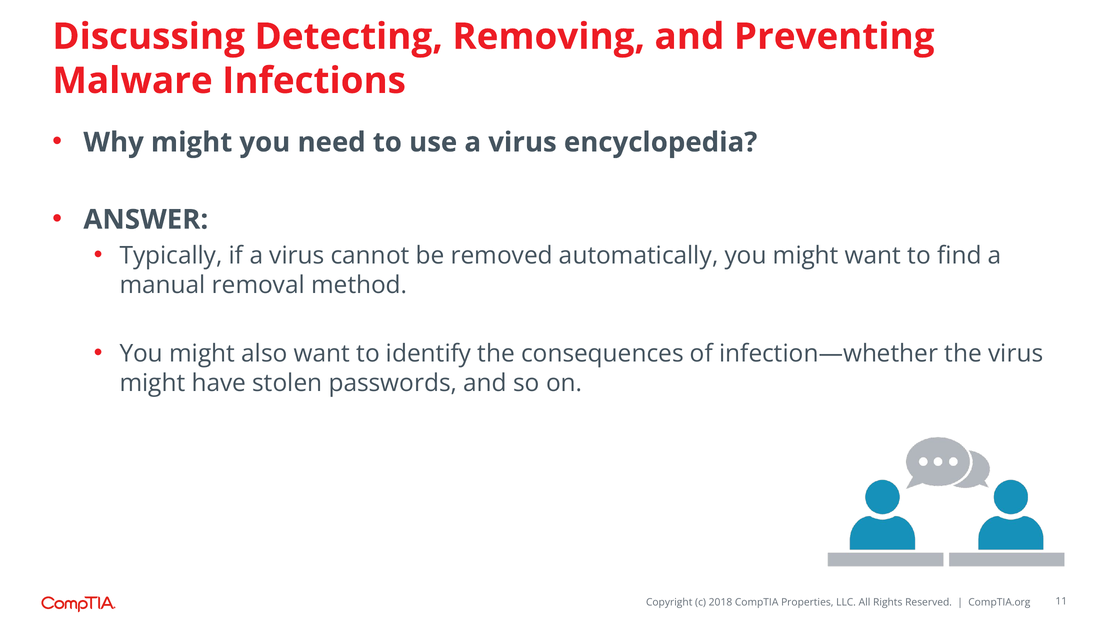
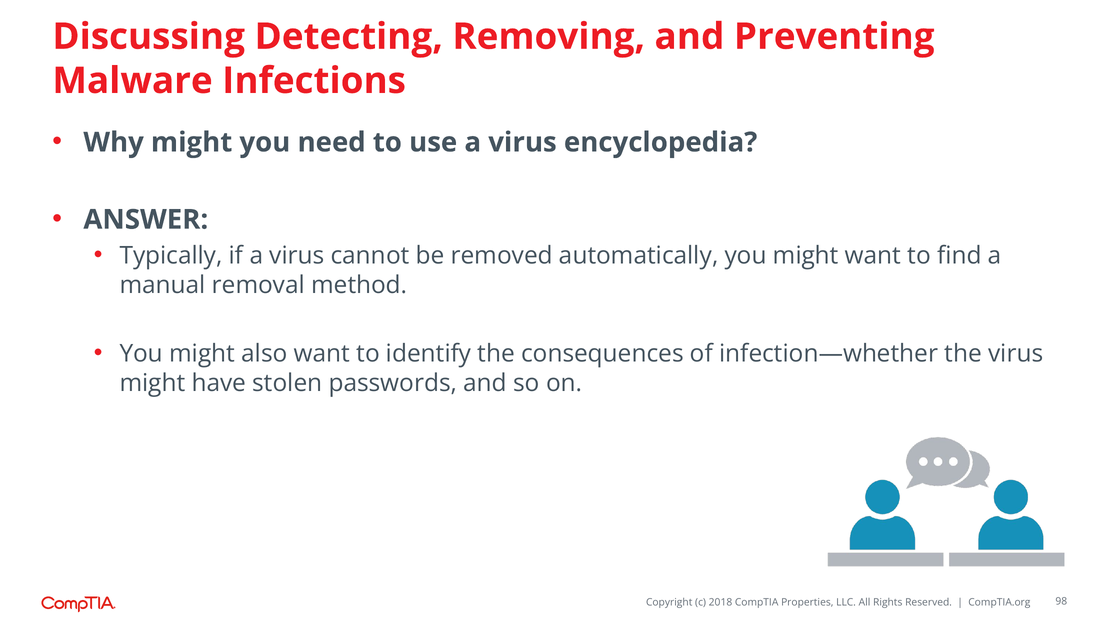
11: 11 -> 98 (1061, 602)
